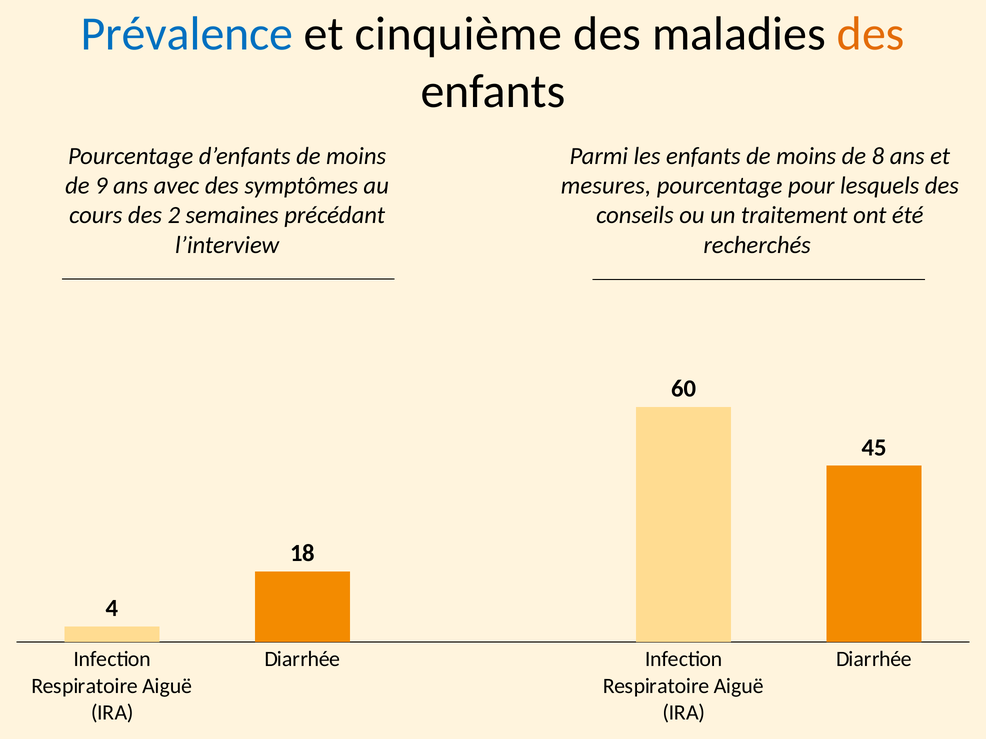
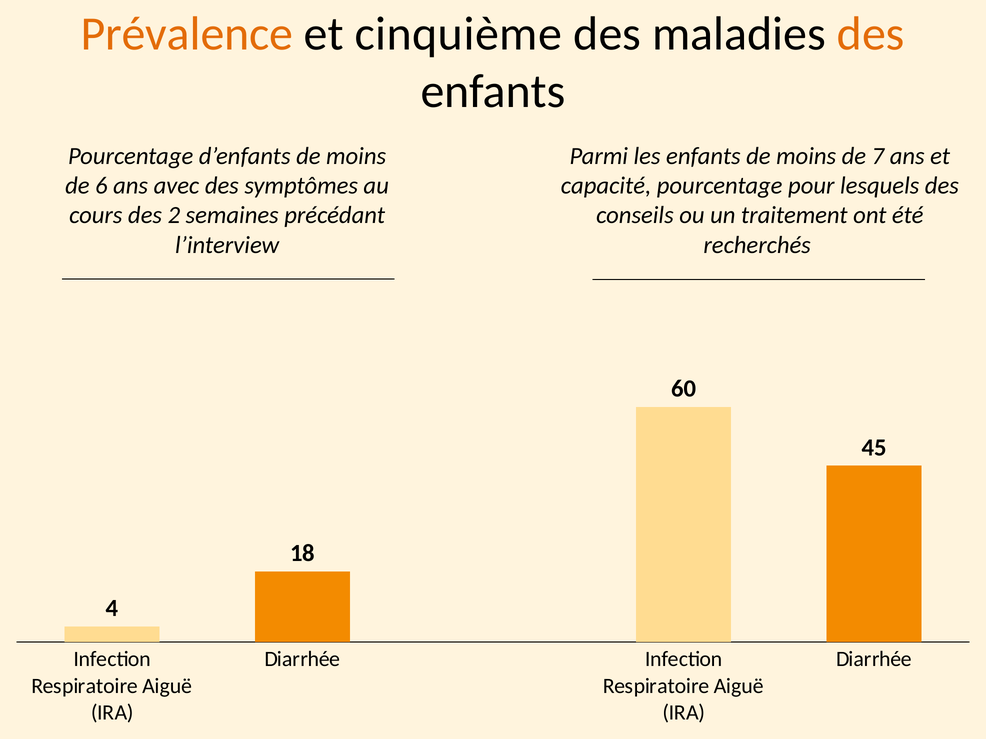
Prévalence colour: blue -> orange (187, 34)
8: 8 -> 7 (878, 156)
9: 9 -> 6 (101, 186)
mesures: mesures -> capacité (606, 186)
